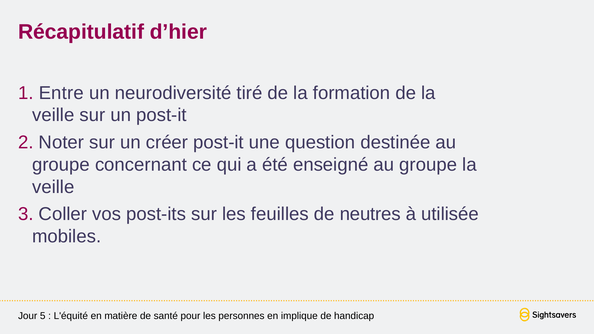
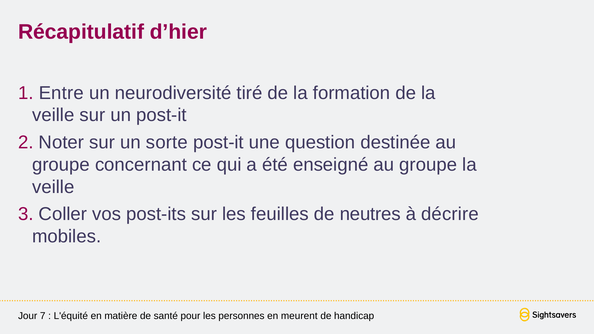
créer: créer -> sorte (167, 142)
utilisée: utilisée -> décrire (450, 214)
5: 5 -> 7 (43, 316)
implique: implique -> meurent (299, 316)
